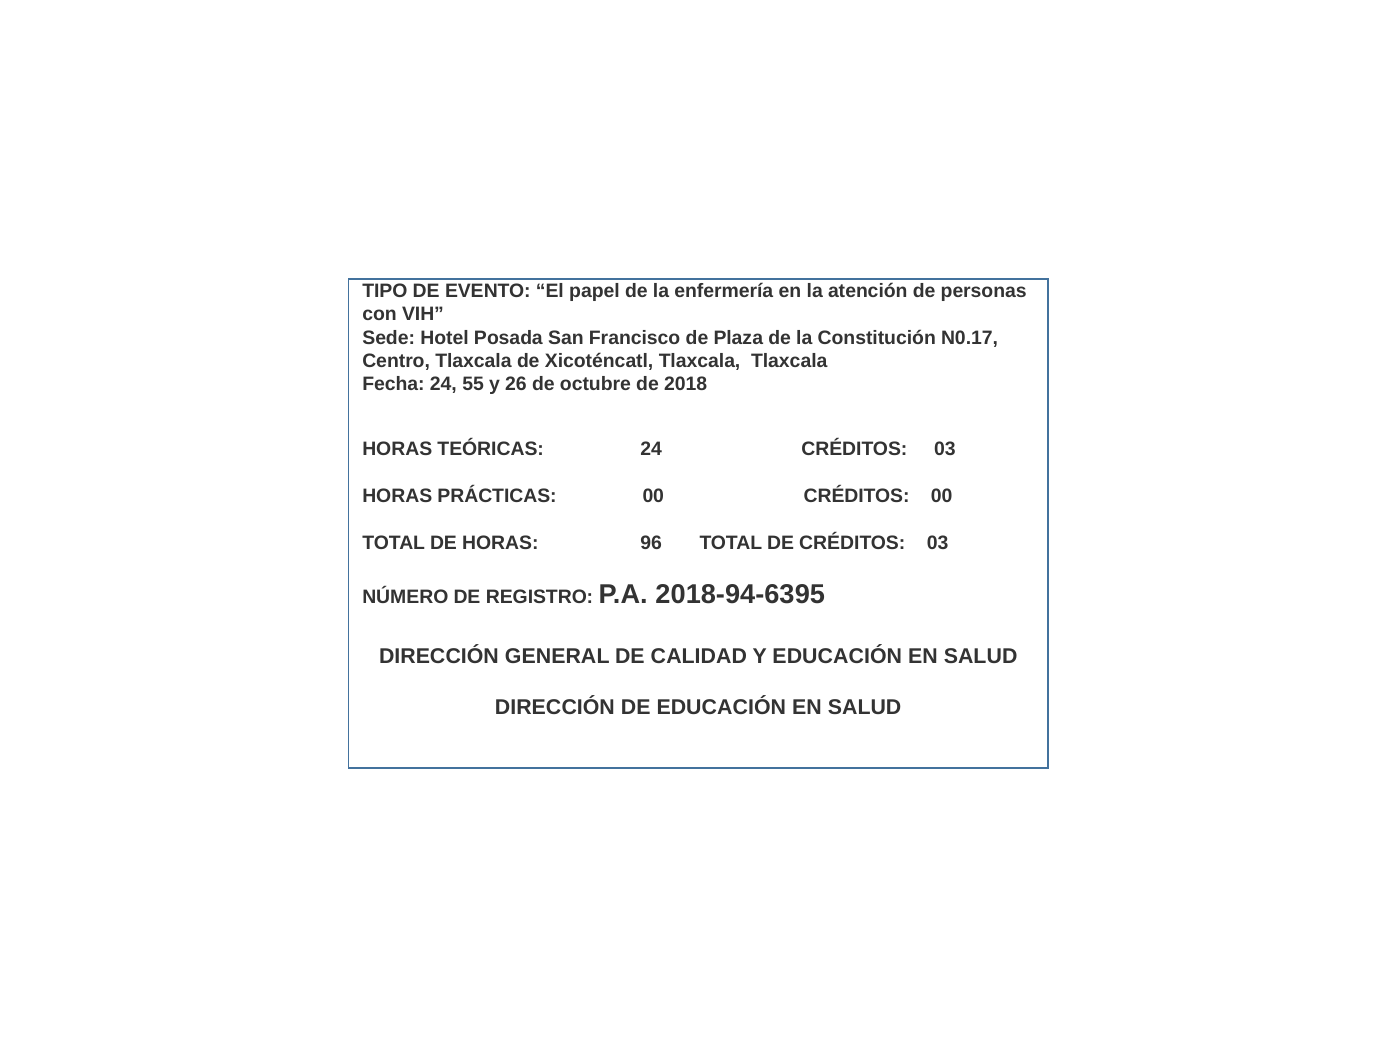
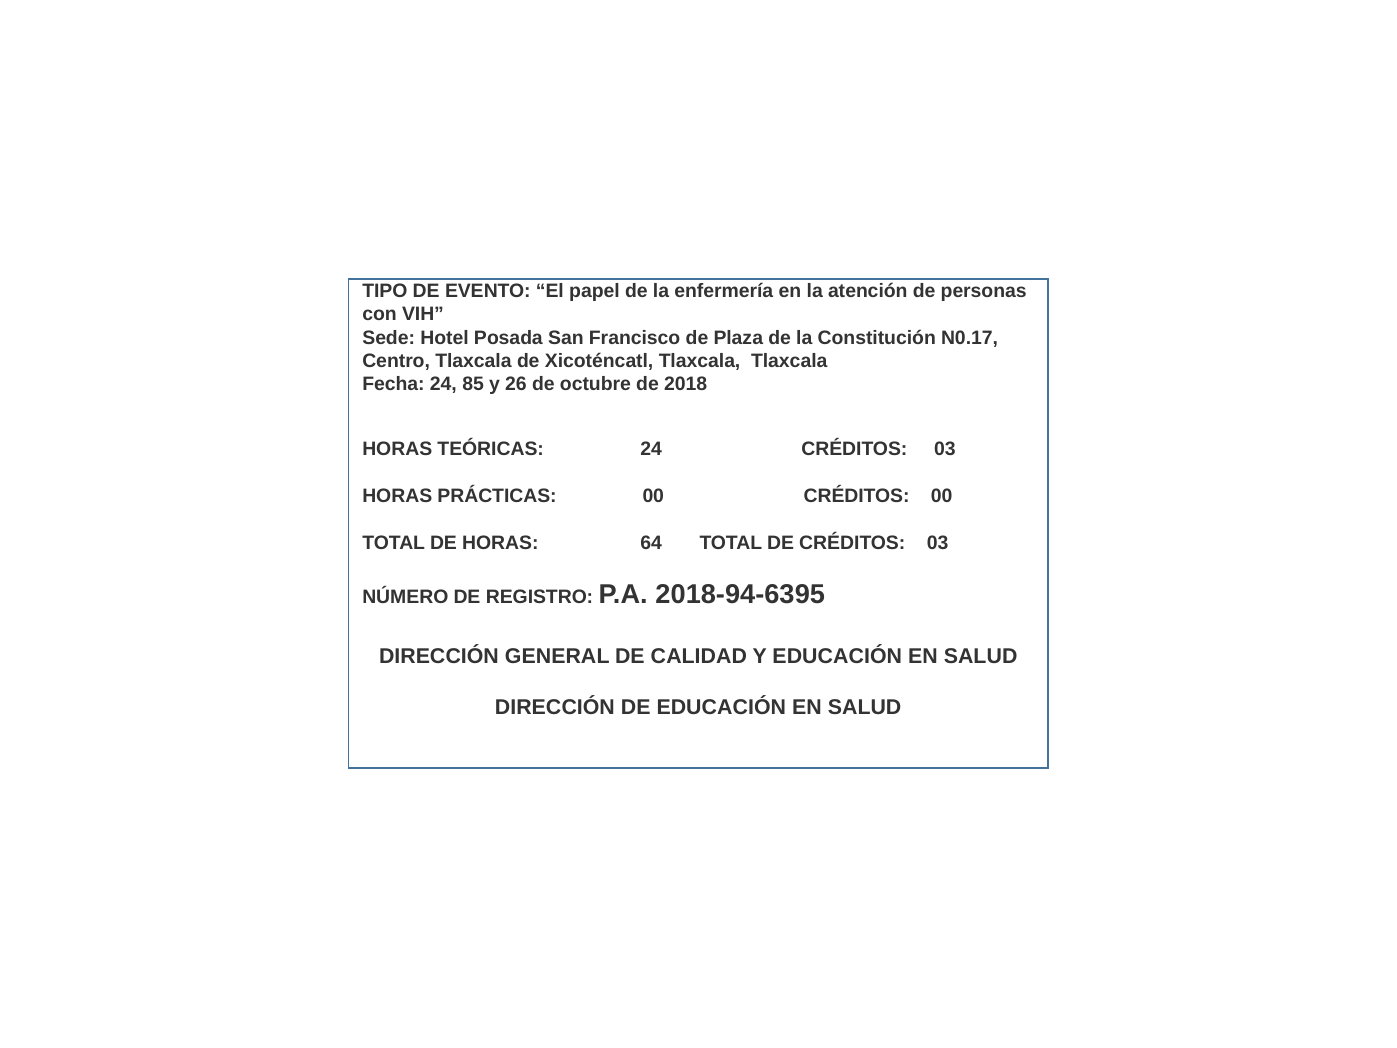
55: 55 -> 85 (473, 384)
96: 96 -> 64 (651, 543)
